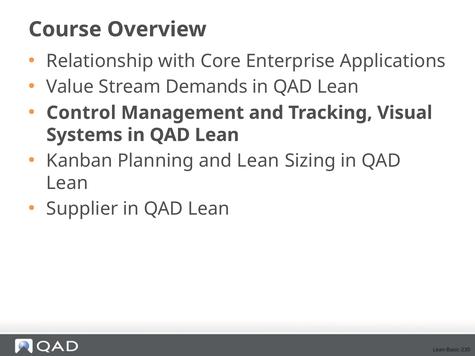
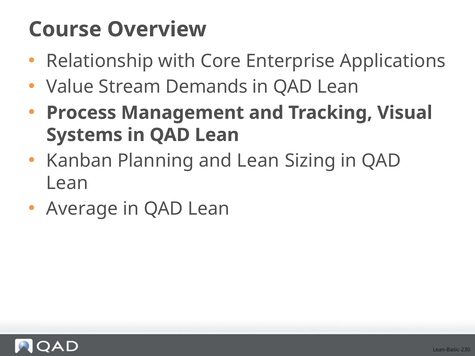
Control: Control -> Process (81, 113)
Supplier: Supplier -> Average (82, 209)
